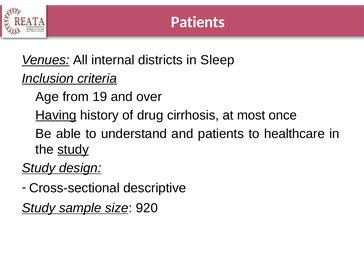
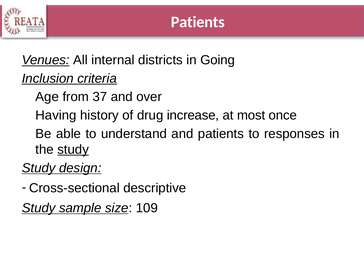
Sleep: Sleep -> Going (218, 60)
19: 19 -> 37 (100, 97)
Having underline: present -> none (56, 115)
cirrhosis: cirrhosis -> increase (193, 115)
healthcare: healthcare -> responses (294, 134)
920: 920 -> 109 (147, 208)
